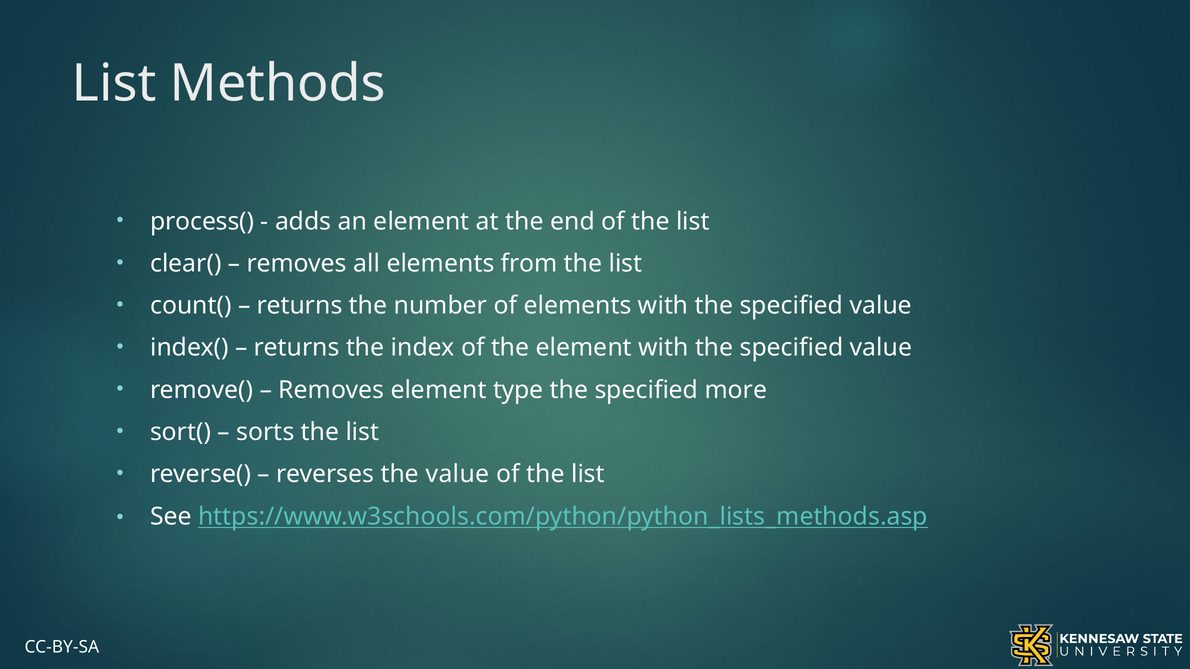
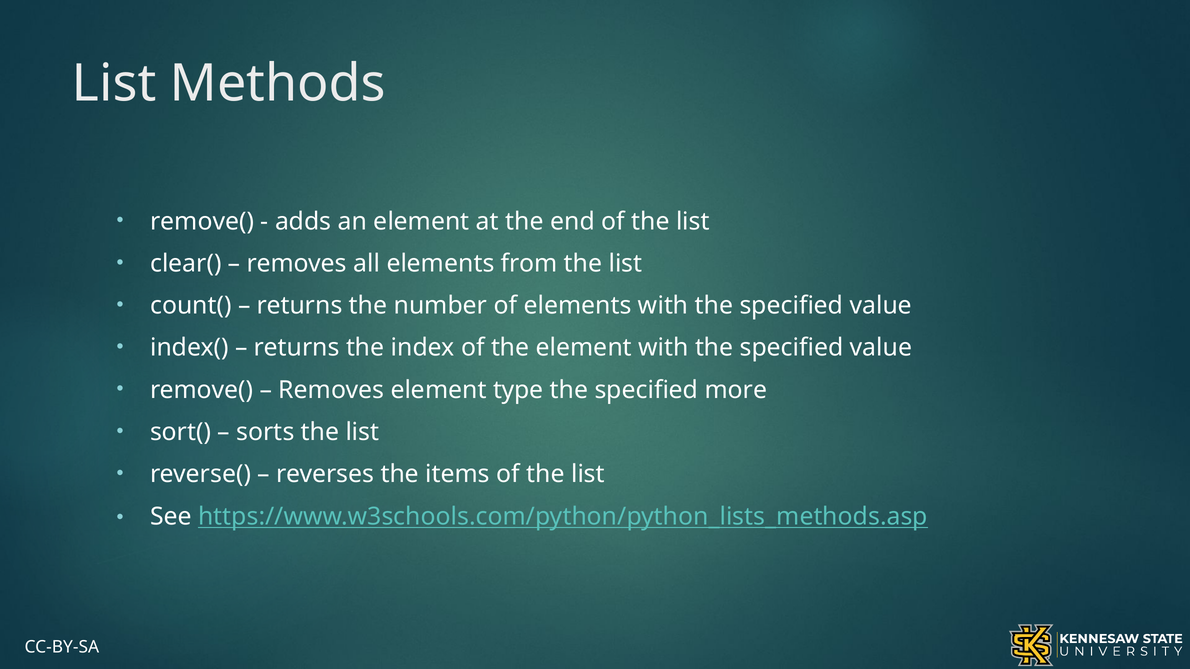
process(: process( -> remove( (202, 221)
the value: value -> items (458, 474)
